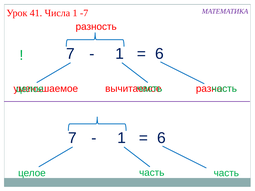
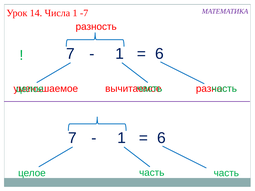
41: 41 -> 14 (36, 13)
